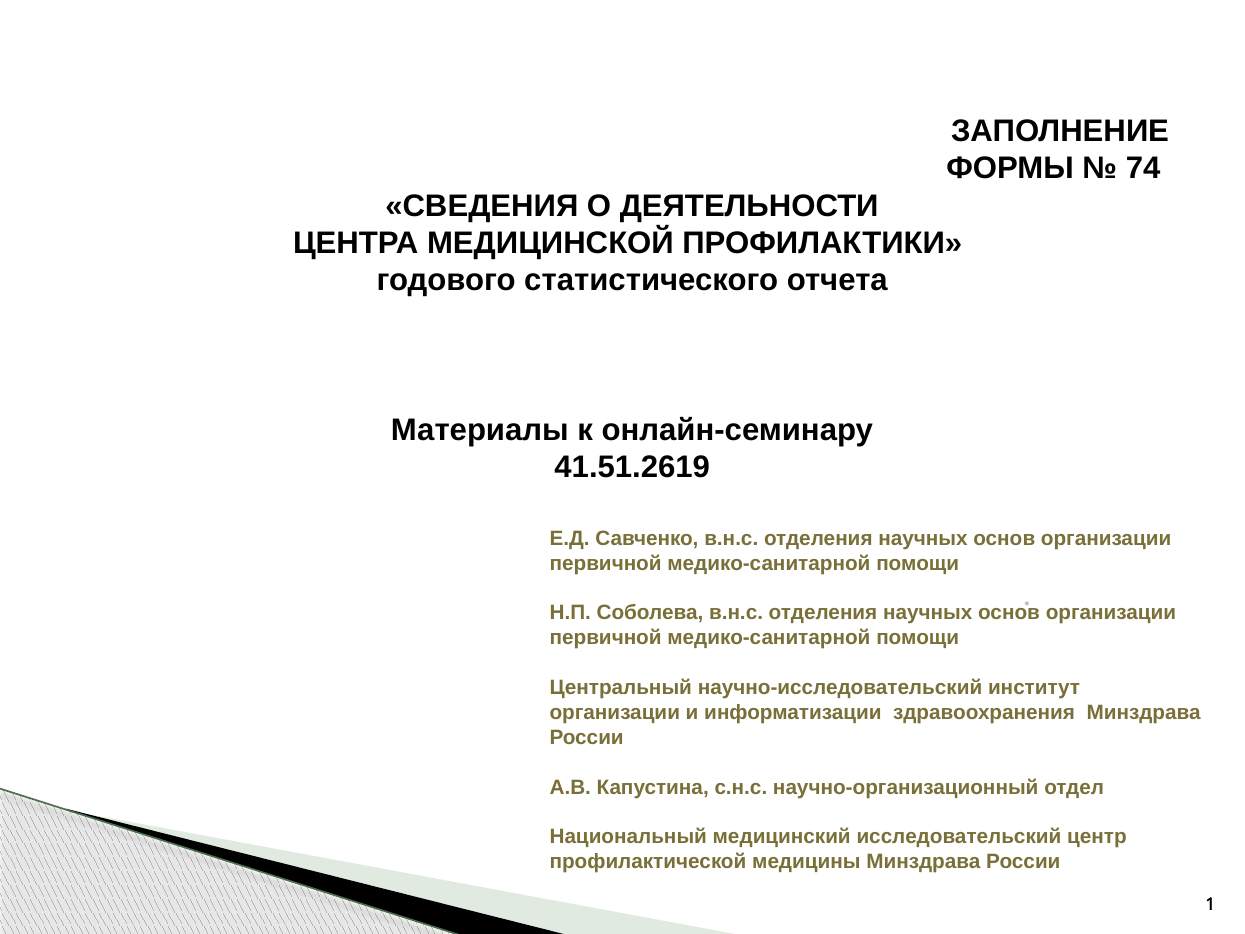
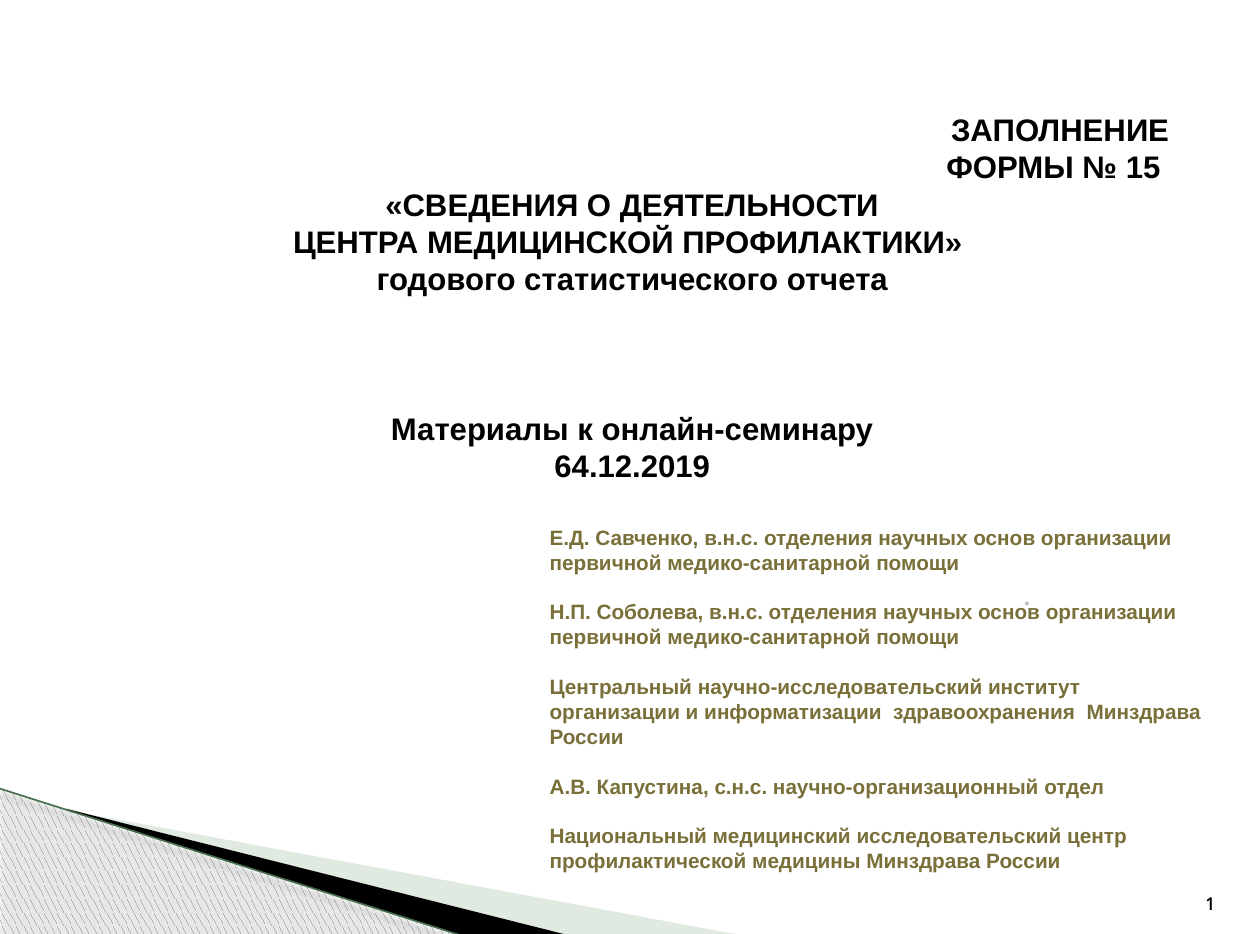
74: 74 -> 15 (1143, 168)
41.51.2619: 41.51.2619 -> 64.12.2019 (632, 467)
